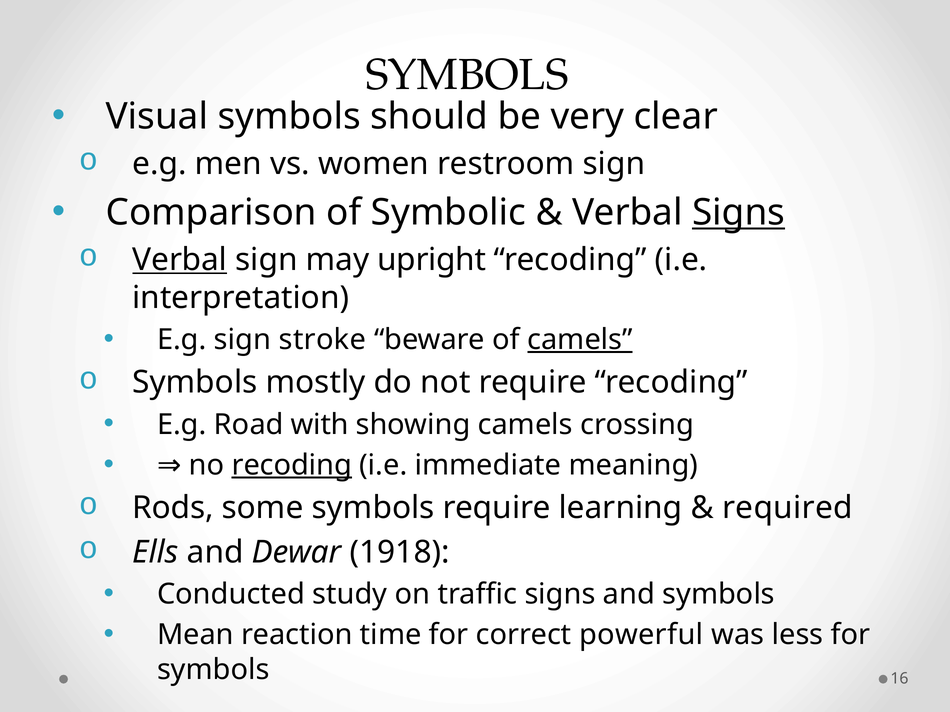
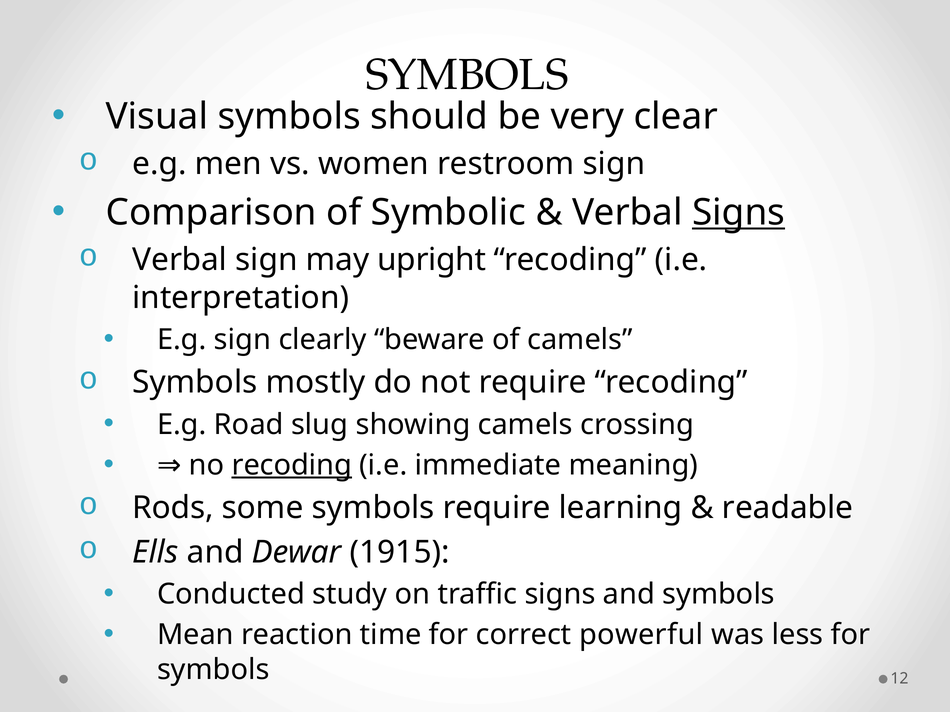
Verbal underline: present -> none (180, 260)
stroke: stroke -> clearly (323, 340)
camels underline: present -> none (580, 340)
with: with -> slug (320, 425)
required: required -> readable (788, 508)
1918: 1918 -> 1915 (400, 553)
16: 16 -> 12 (899, 679)
